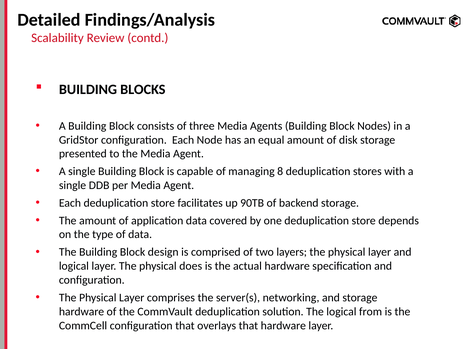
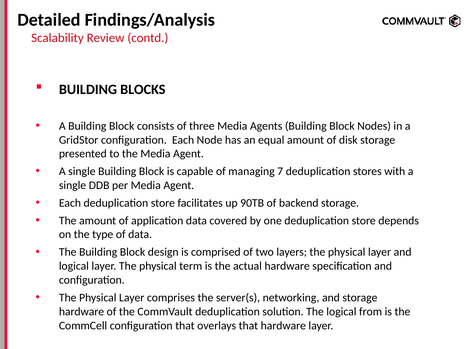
8: 8 -> 7 (280, 172)
does: does -> term (191, 266)
